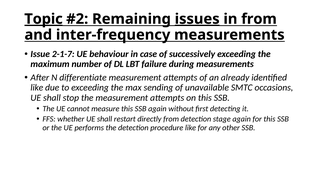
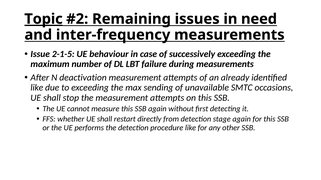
issues underline: present -> none (197, 19)
in from: from -> need (259, 19)
2-1-7: 2-1-7 -> 2-1-5 (63, 54)
differentiate: differentiate -> deactivation (83, 78)
